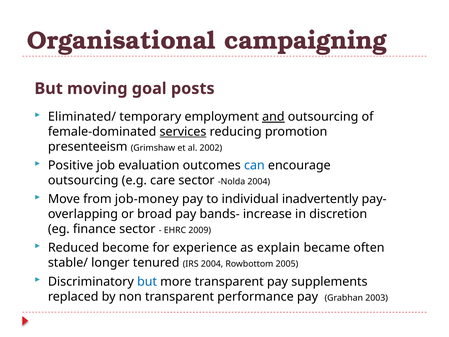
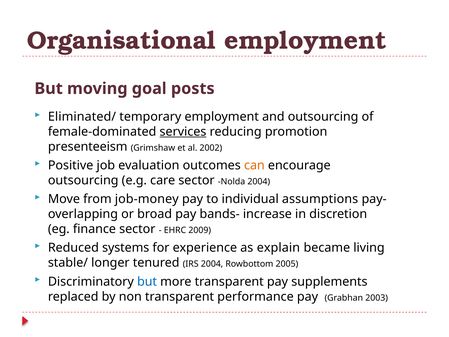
Organisational campaigning: campaigning -> employment (306, 41)
and underline: present -> none (273, 117)
can colour: blue -> orange (254, 165)
inadvertently: inadvertently -> assumptions (320, 199)
become: become -> systems (126, 248)
often: often -> living (369, 248)
